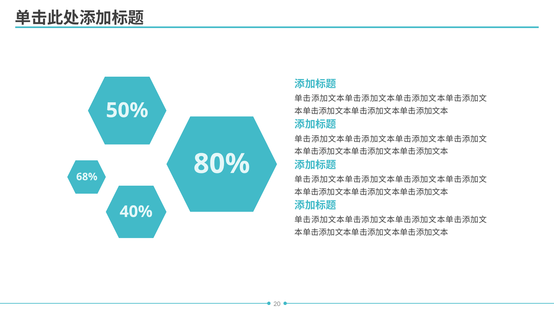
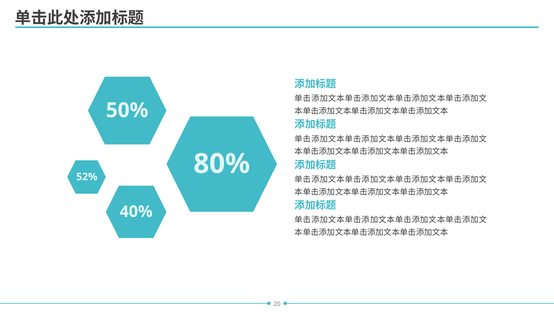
68%: 68% -> 52% (87, 177)
